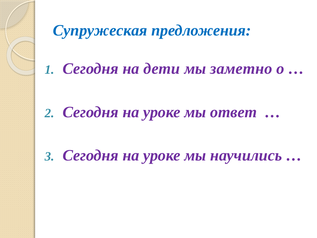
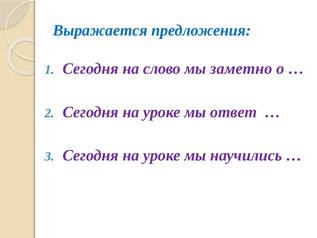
Супружеская: Супружеская -> Выражается (100, 30)
дети: дети -> слово (162, 69)
